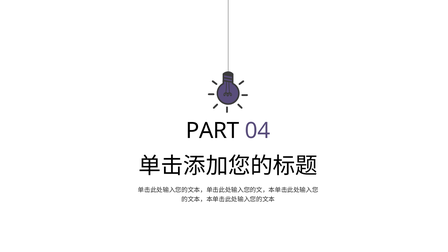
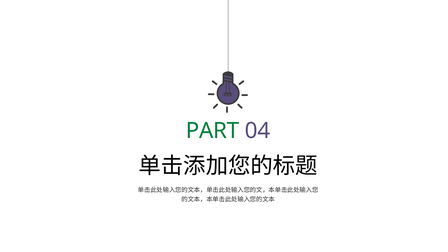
PART colour: black -> green (213, 131)
